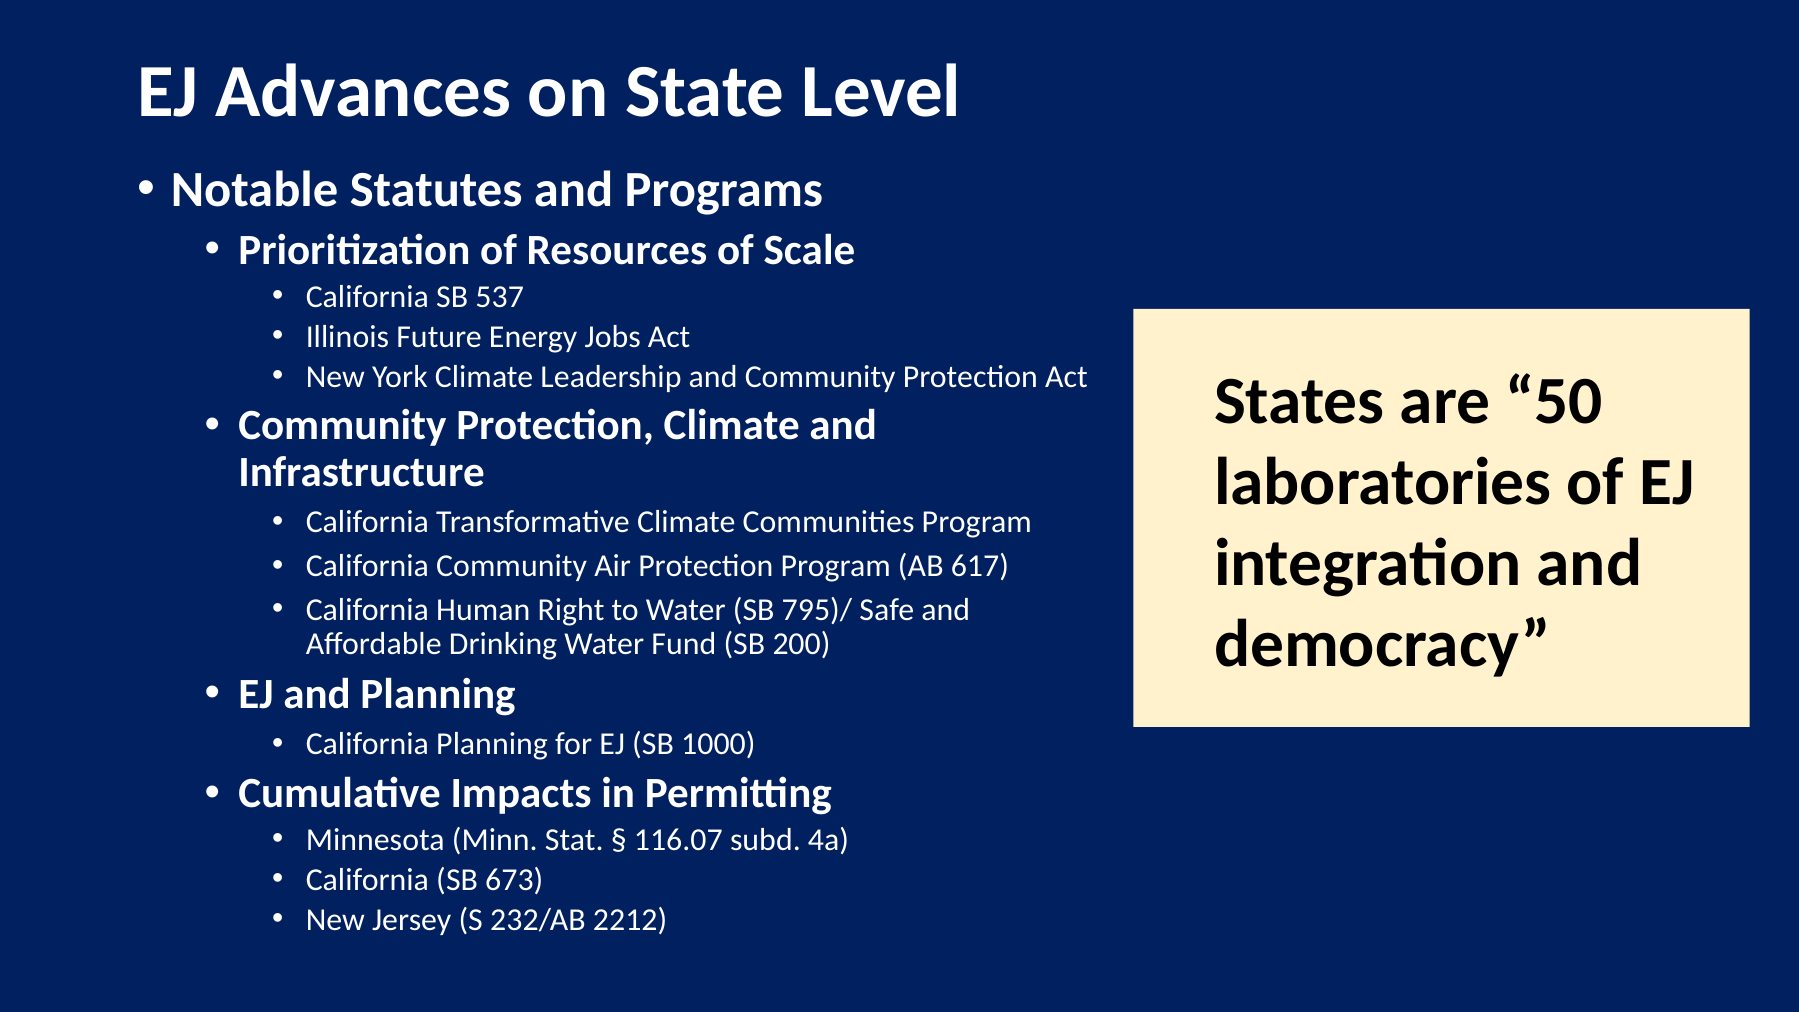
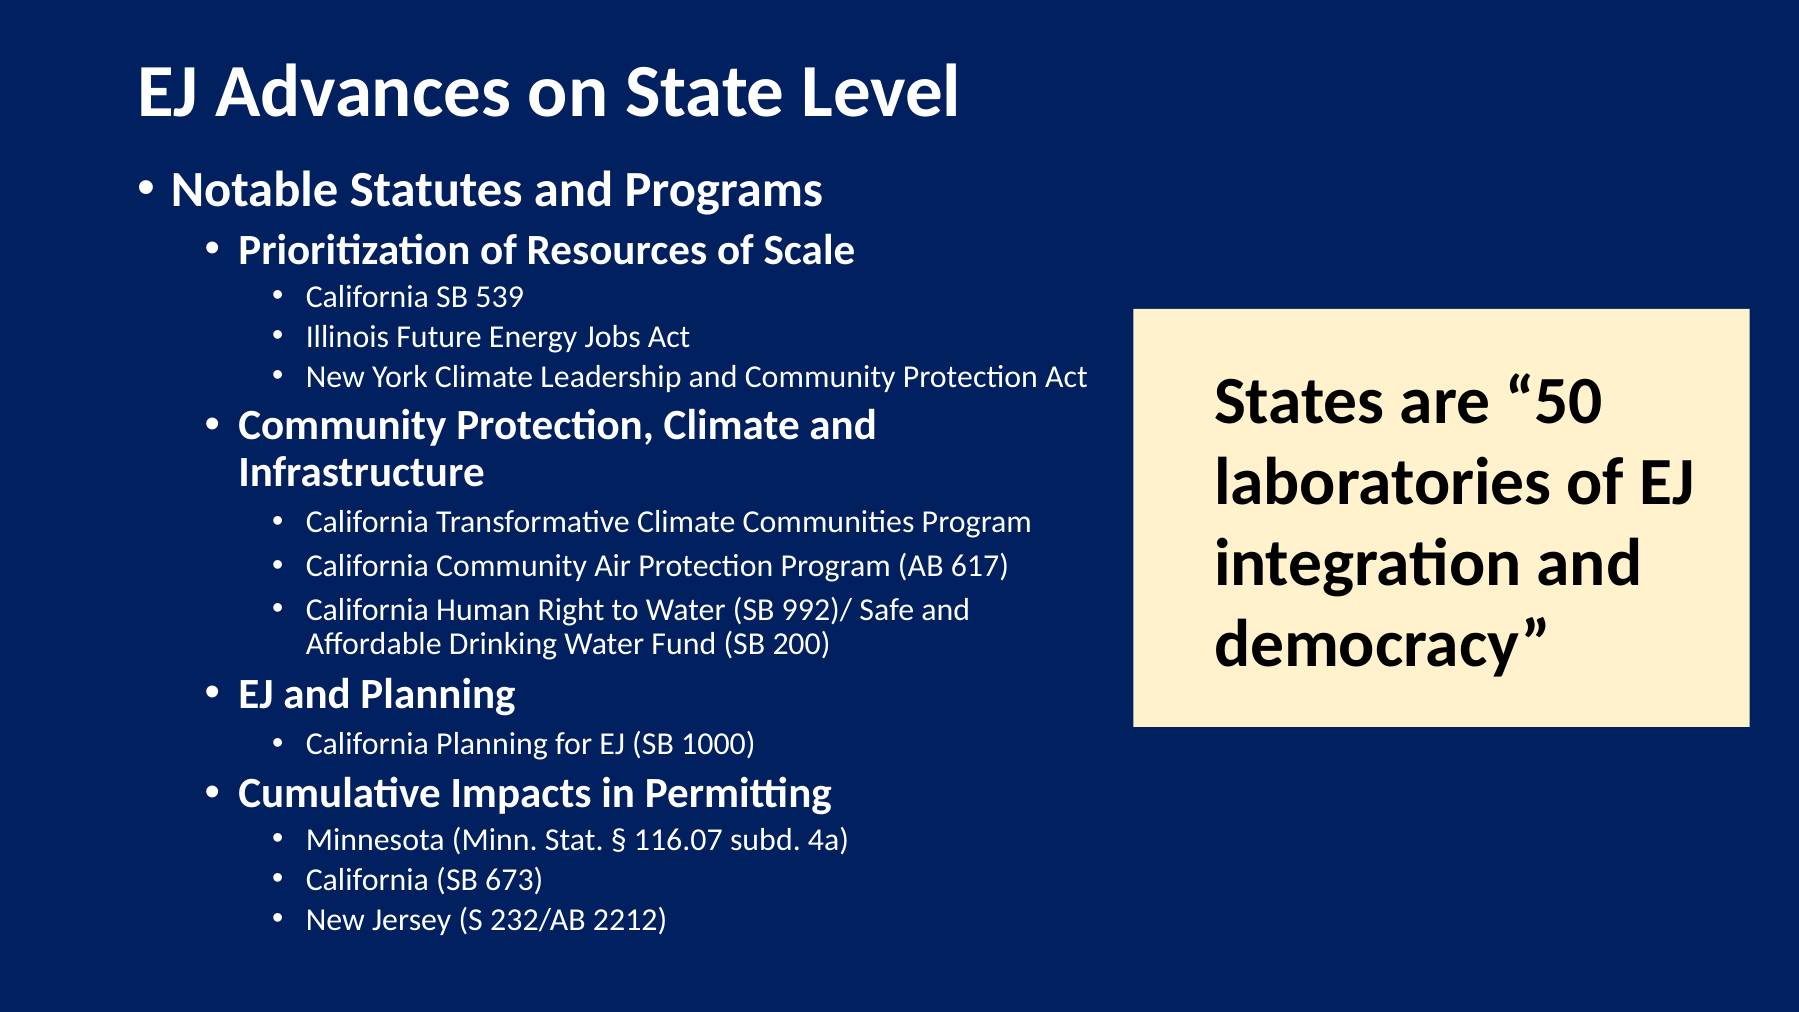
537: 537 -> 539 (500, 297)
795)/: 795)/ -> 992)/ (817, 610)
